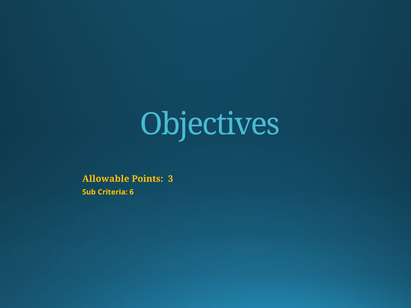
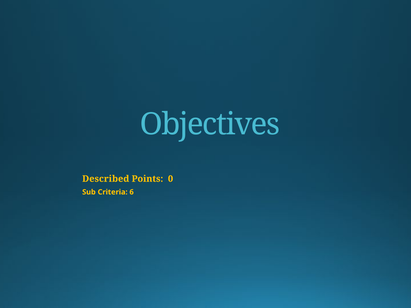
Allowable: Allowable -> Described (106, 179)
3: 3 -> 0 (171, 179)
